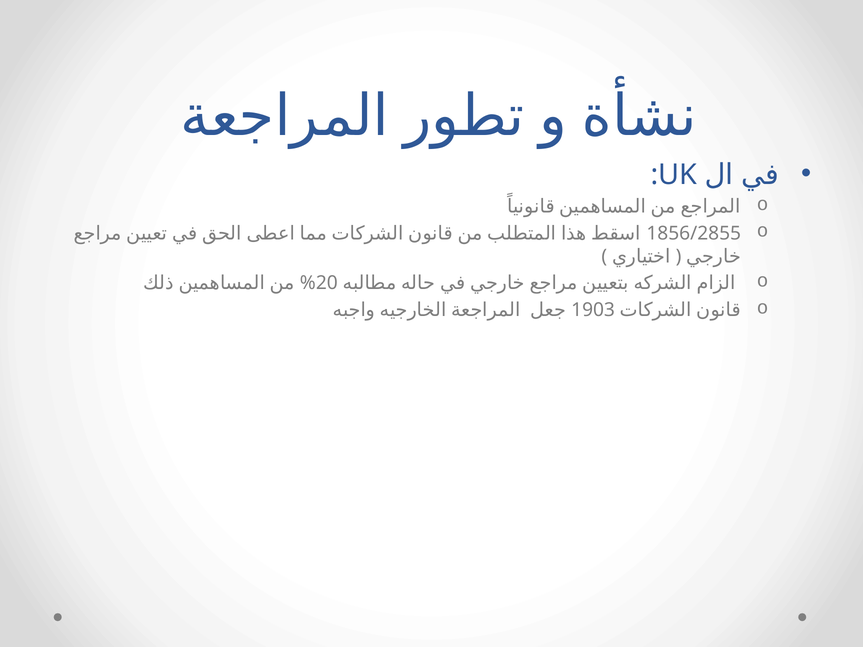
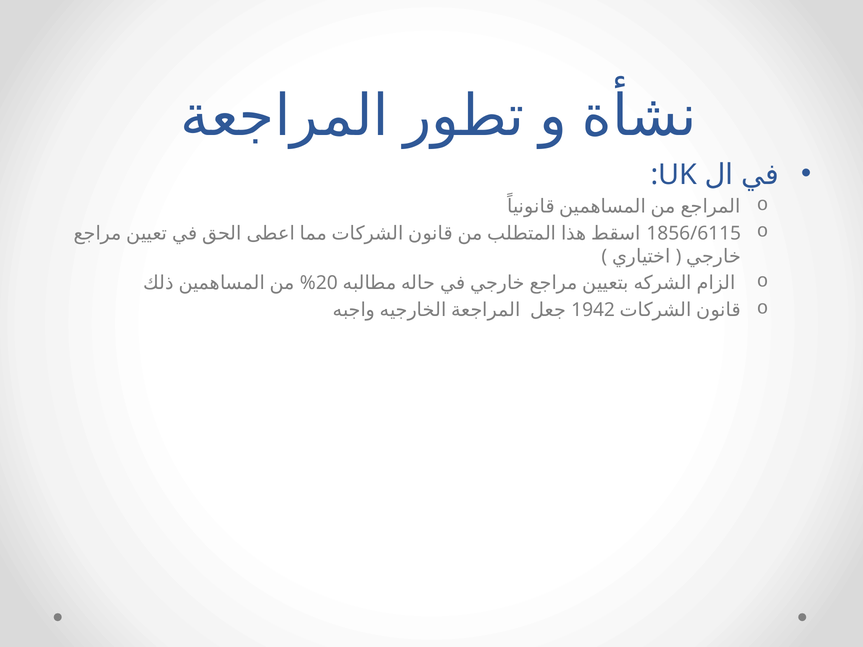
1856/2855: 1856/2855 -> 1856/6115 (694, 233)
1903: 1903 -> 1942 (593, 310)
